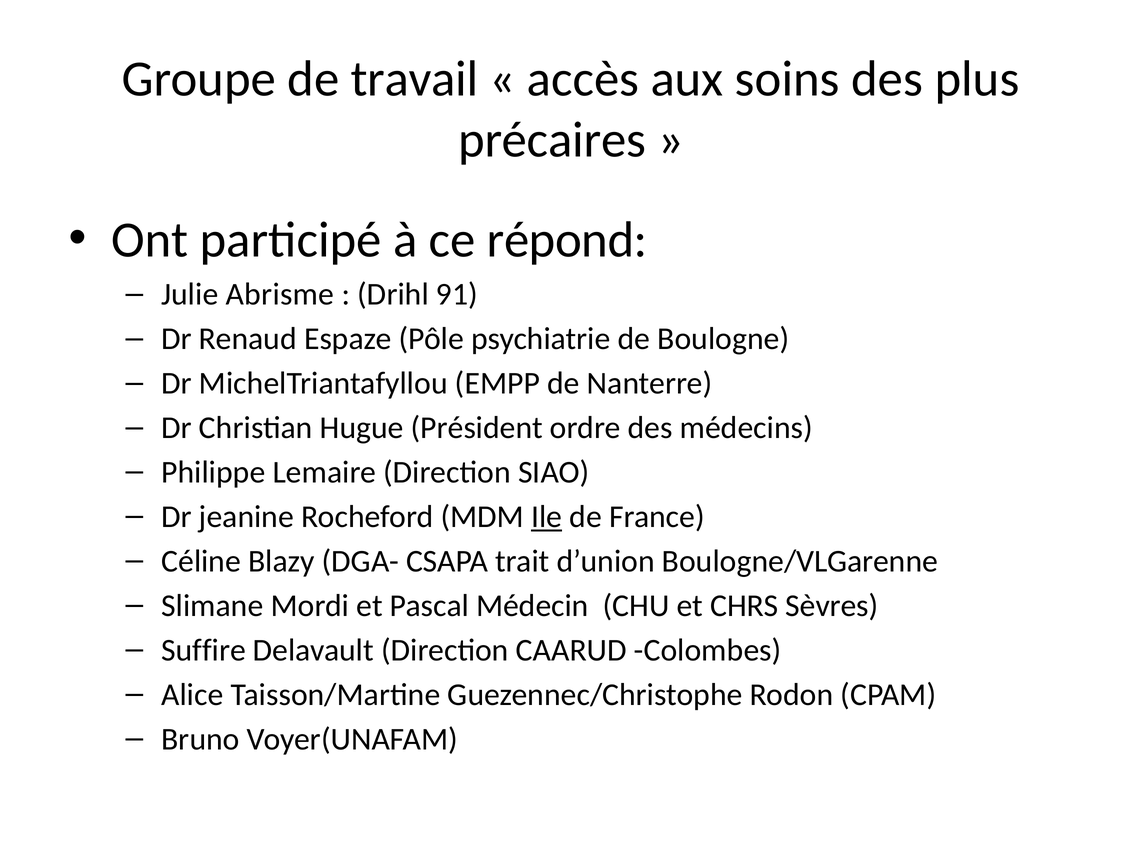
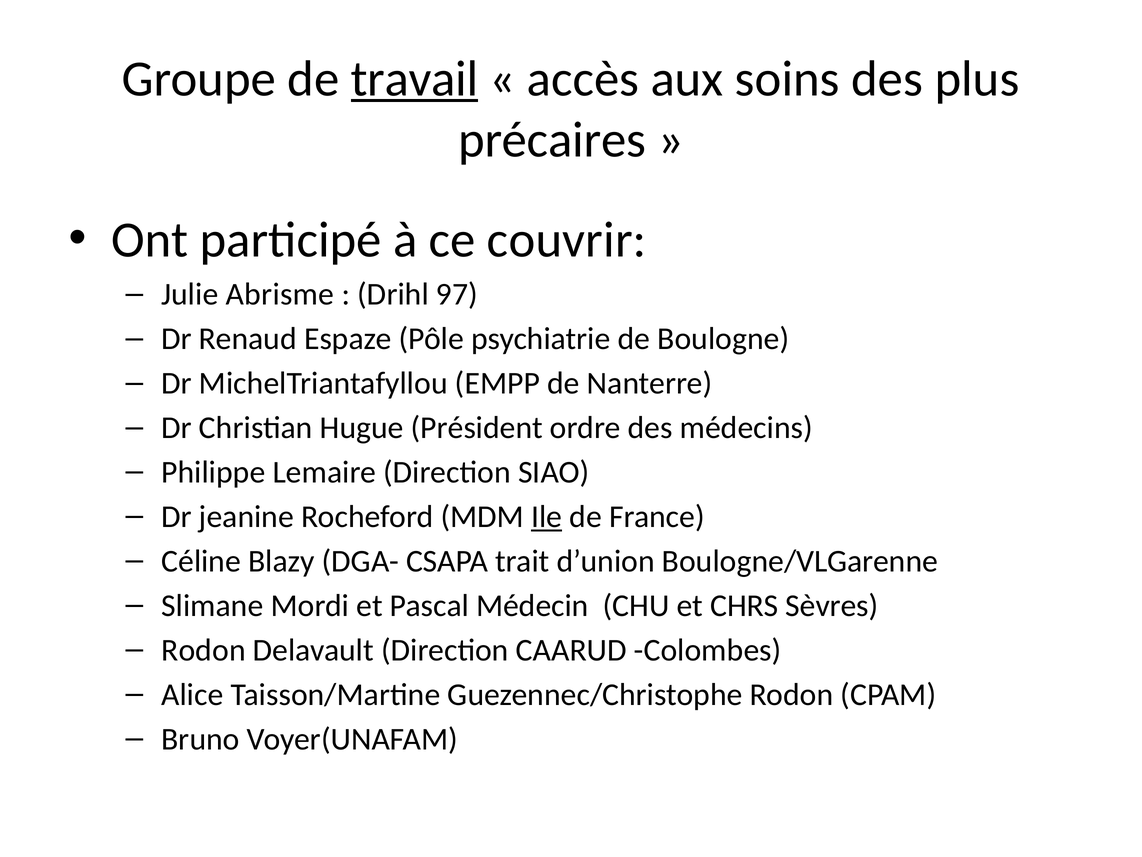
travail underline: none -> present (415, 79)
répond: répond -> couvrir (567, 240)
91: 91 -> 97 (457, 294)
Suffire: Suffire -> Rodon (203, 650)
